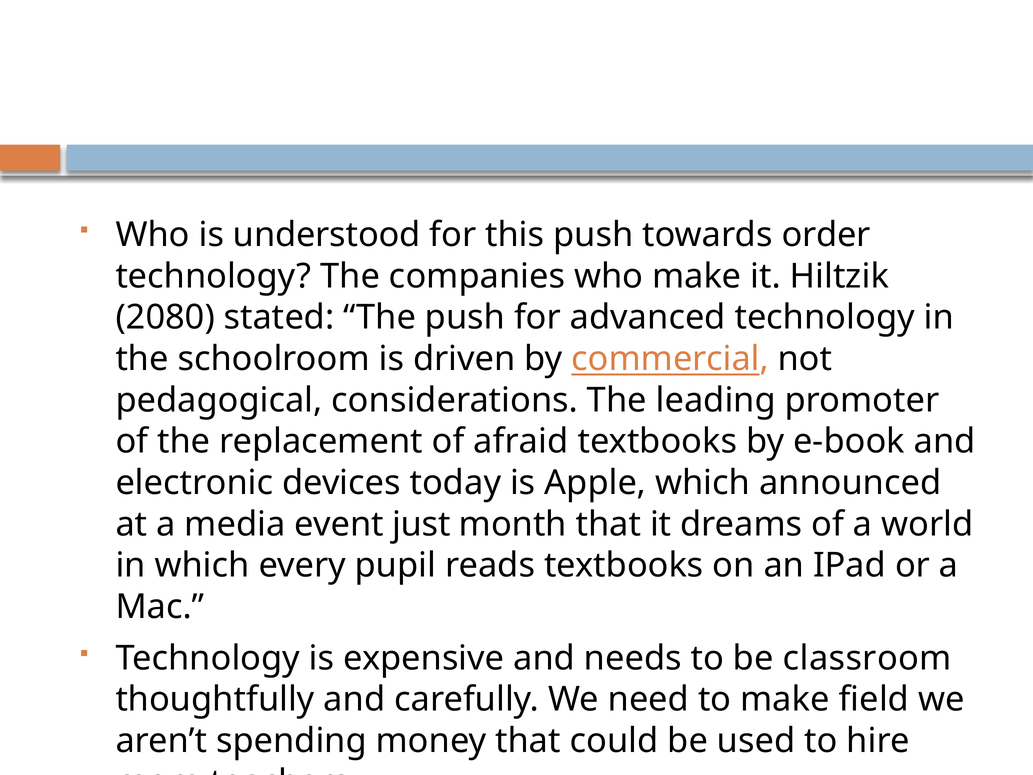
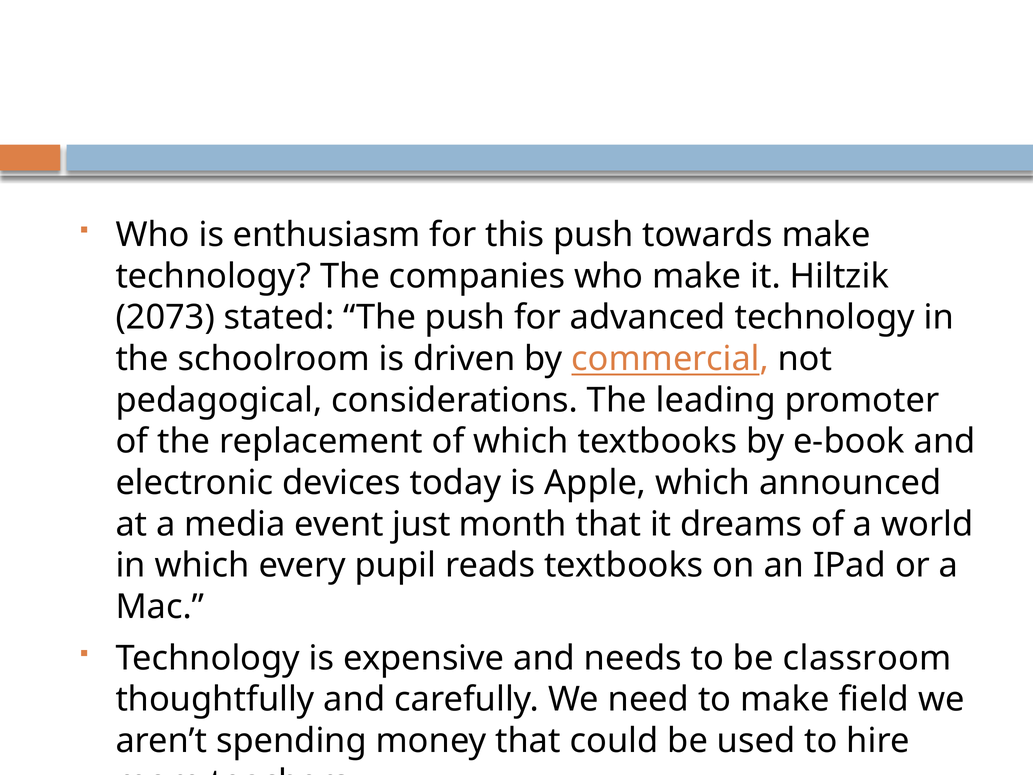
understood: understood -> enthusiasm (327, 235)
towards order: order -> make (826, 235)
2080: 2080 -> 2073 (165, 317)
of afraid: afraid -> which (521, 441)
